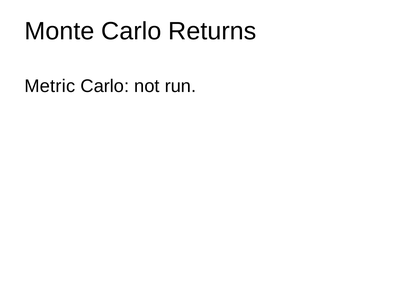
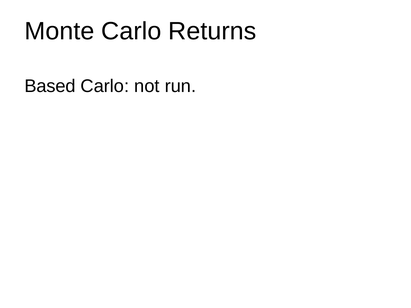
Metric: Metric -> Based (50, 86)
